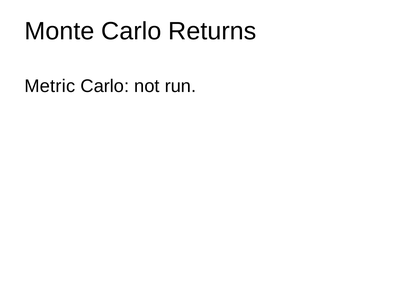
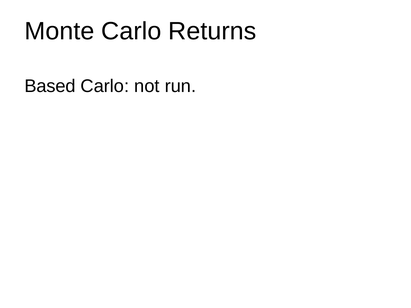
Metric: Metric -> Based (50, 86)
